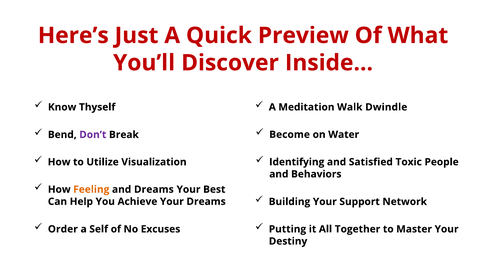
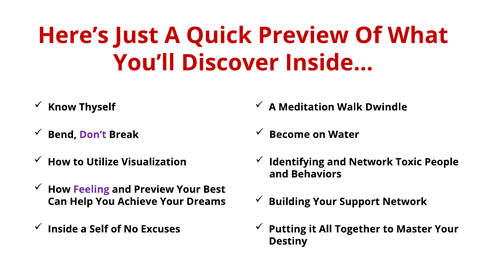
and Satisfied: Satisfied -> Network (371, 162)
Feeling colour: orange -> purple (91, 190)
and Dreams: Dreams -> Preview (154, 190)
Order: Order -> Inside (63, 229)
